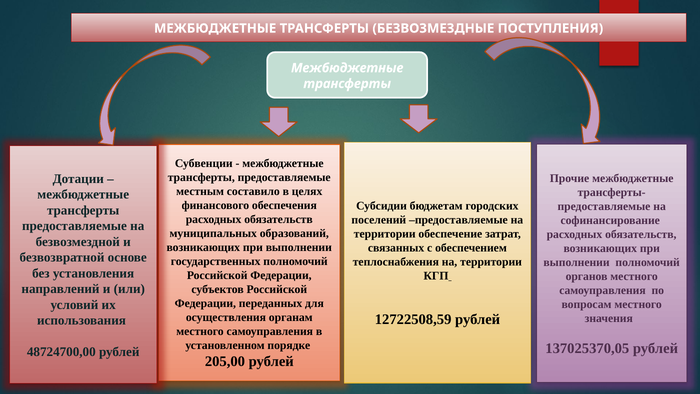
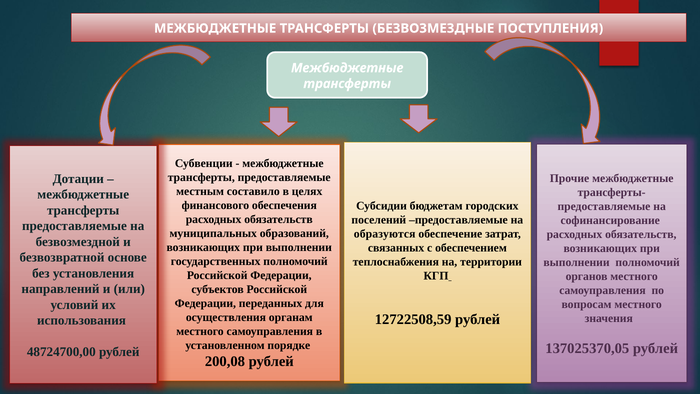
территории: территории -> образуются (385, 234)
205,00: 205,00 -> 200,08 (225, 361)
